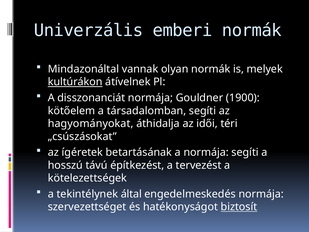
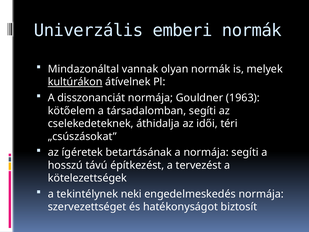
1900: 1900 -> 1963 (243, 98)
hagyományokat: hagyományokat -> cselekedeteknek (91, 123)
által: által -> neki (131, 194)
biztosít underline: present -> none (239, 207)
